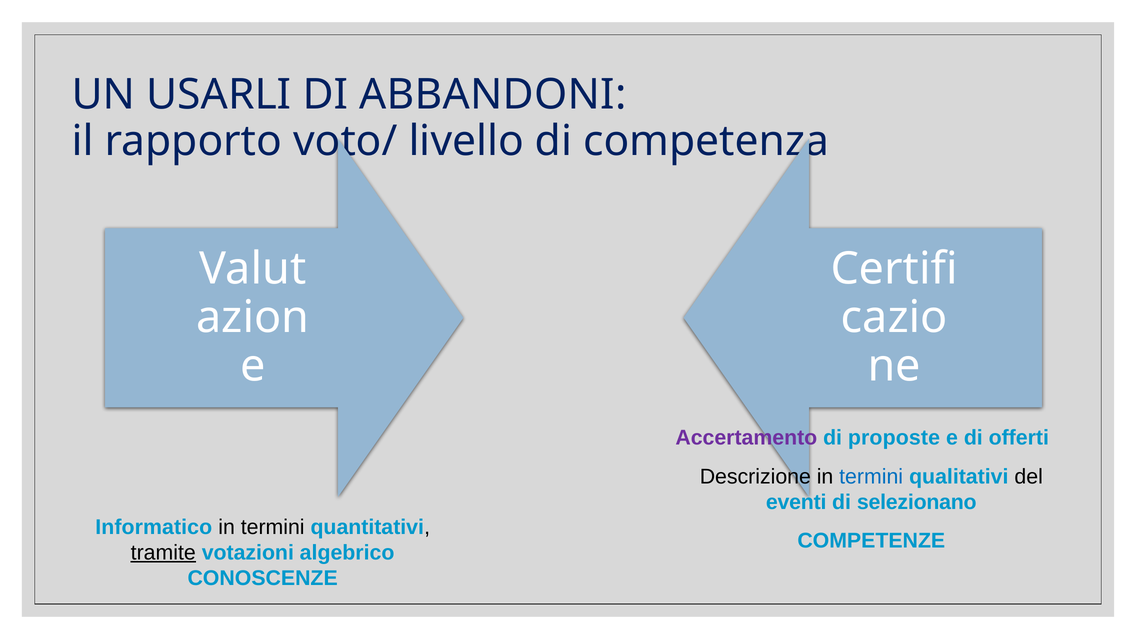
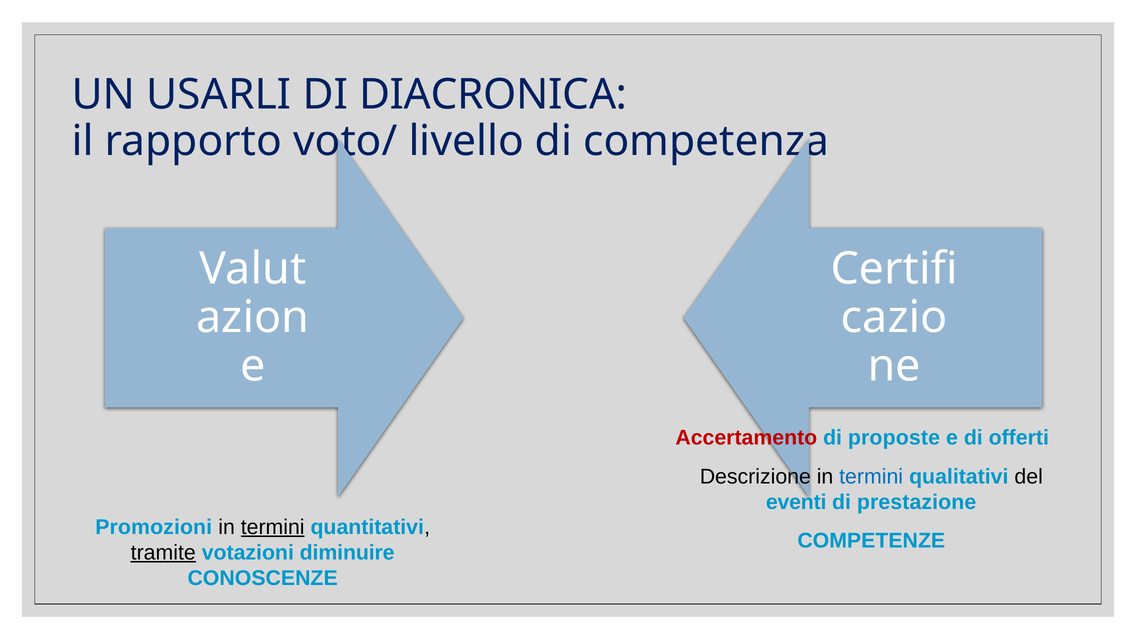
ABBANDONI: ABBANDONI -> DIACRONICA (493, 95)
Accertamento colour: purple -> red (746, 438)
selezionano: selezionano -> prestazione (917, 502)
Informatico: Informatico -> Promozioni (154, 527)
termini underline: none -> present (273, 527)
algebrico: algebrico -> diminuire (347, 553)
